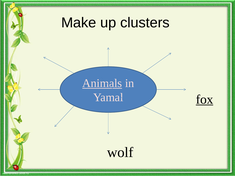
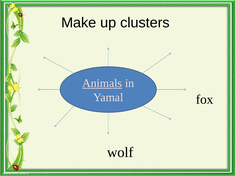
fox underline: present -> none (205, 100)
